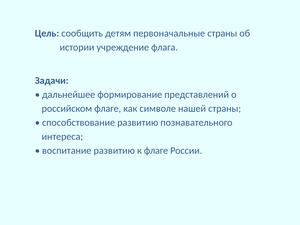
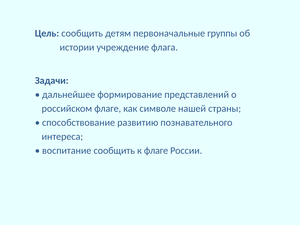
первоначальные страны: страны -> группы (222, 33)
воспитание развитию: развитию -> сообщить (114, 151)
